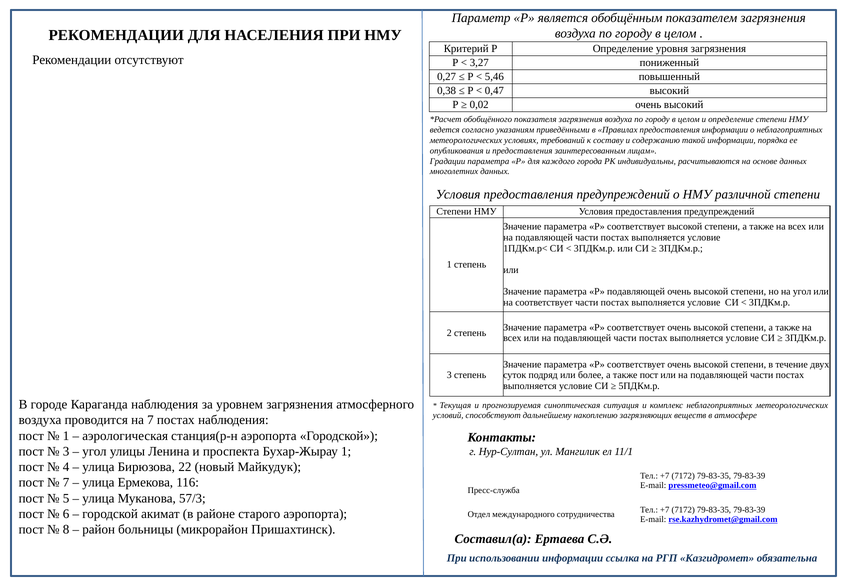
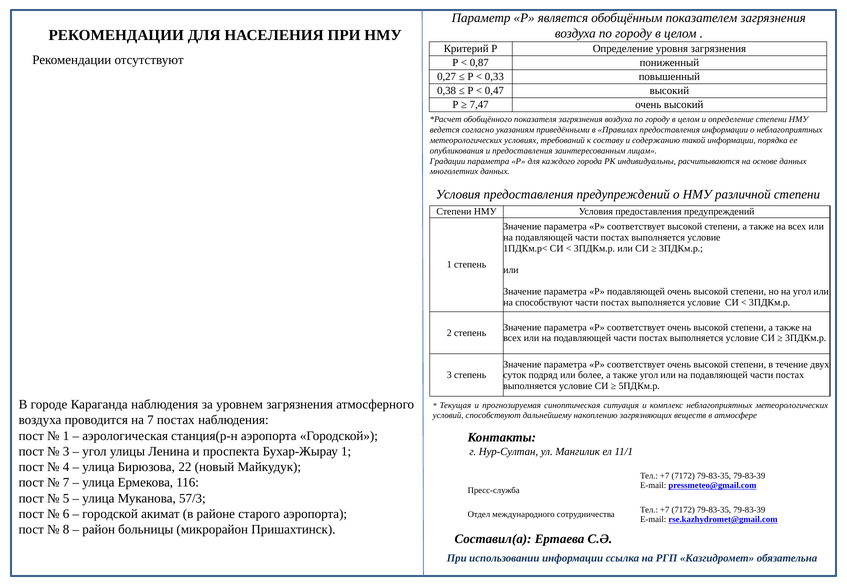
3,27: 3,27 -> 0,87 (479, 63)
5,46: 5,46 -> 0,33 (494, 77)
0,02: 0,02 -> 7,47 (479, 105)
на соответствует: соответствует -> способствуют (544, 303)
также пост: пост -> угол (649, 375)
